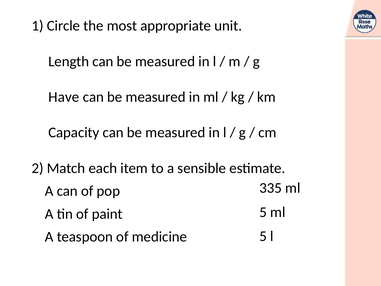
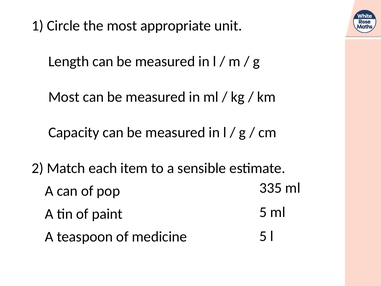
Have: Have -> Most (64, 97)
